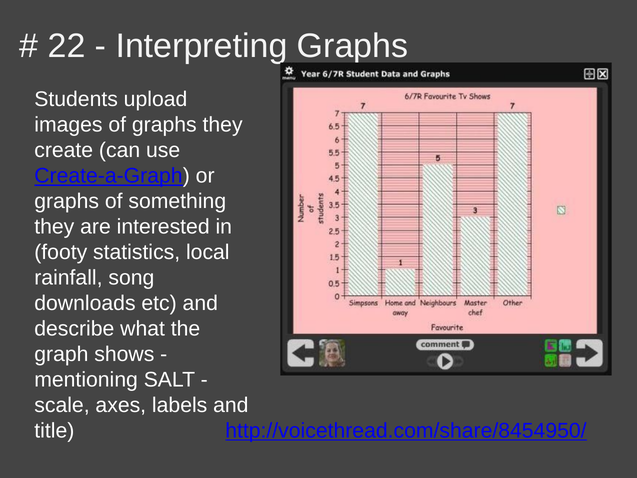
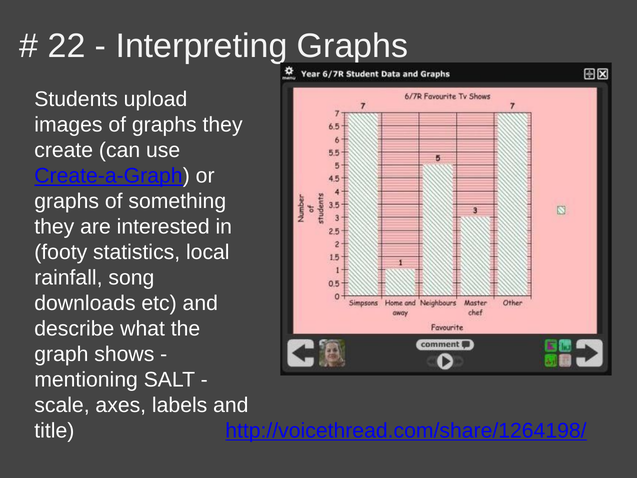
http://voicethread.com/share/8454950/: http://voicethread.com/share/8454950/ -> http://voicethread.com/share/1264198/ (406, 431)
